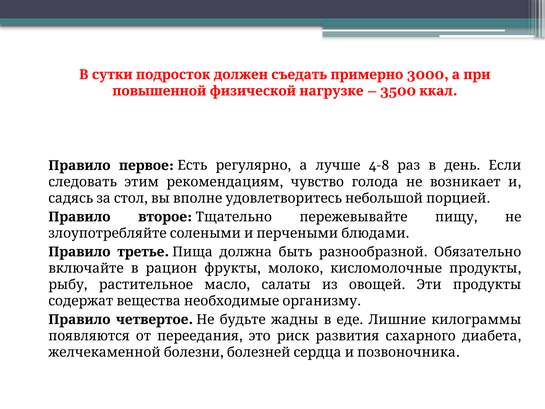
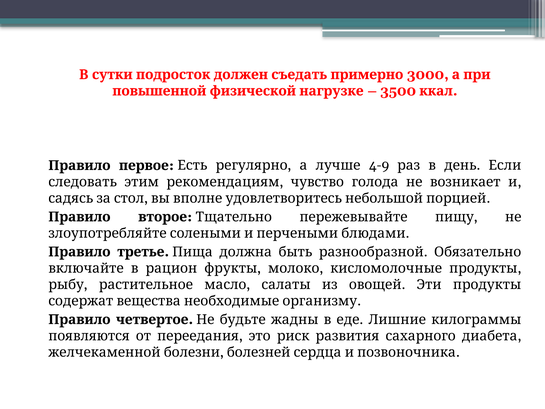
4-8: 4-8 -> 4-9 (379, 165)
